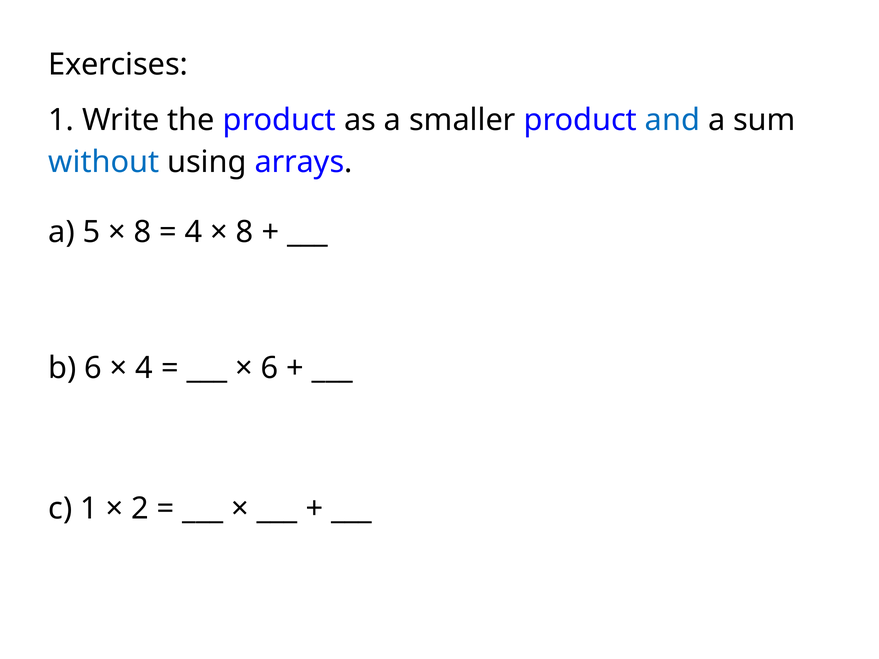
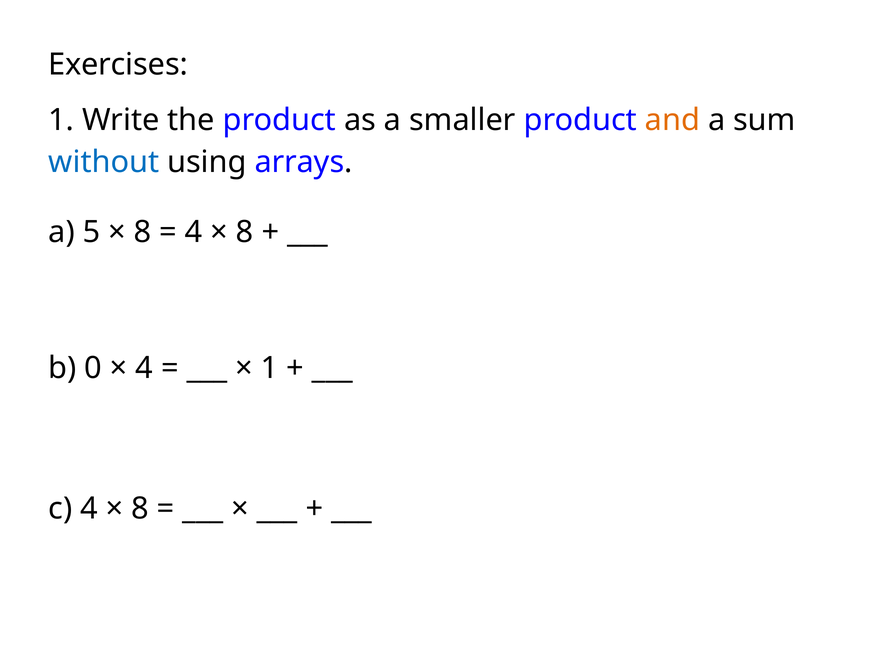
and colour: blue -> orange (672, 120)
b 6: 6 -> 0 (93, 368)
6: 6 -> 1 (270, 368)
c 1: 1 -> 4 (89, 509)
2: 2 -> 8 (140, 509)
